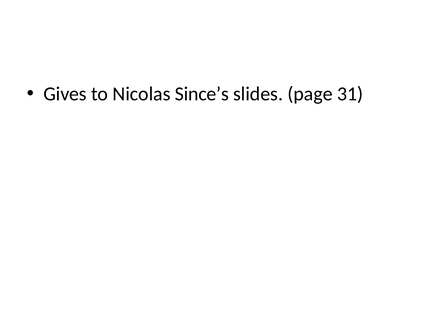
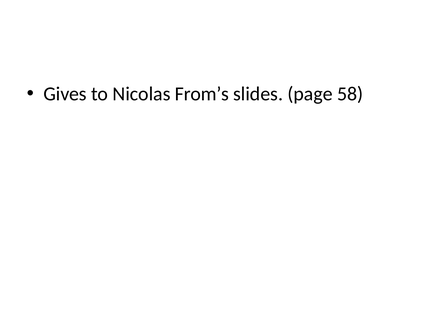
Since’s: Since’s -> From’s (202, 94)
31: 31 -> 58 (350, 94)
